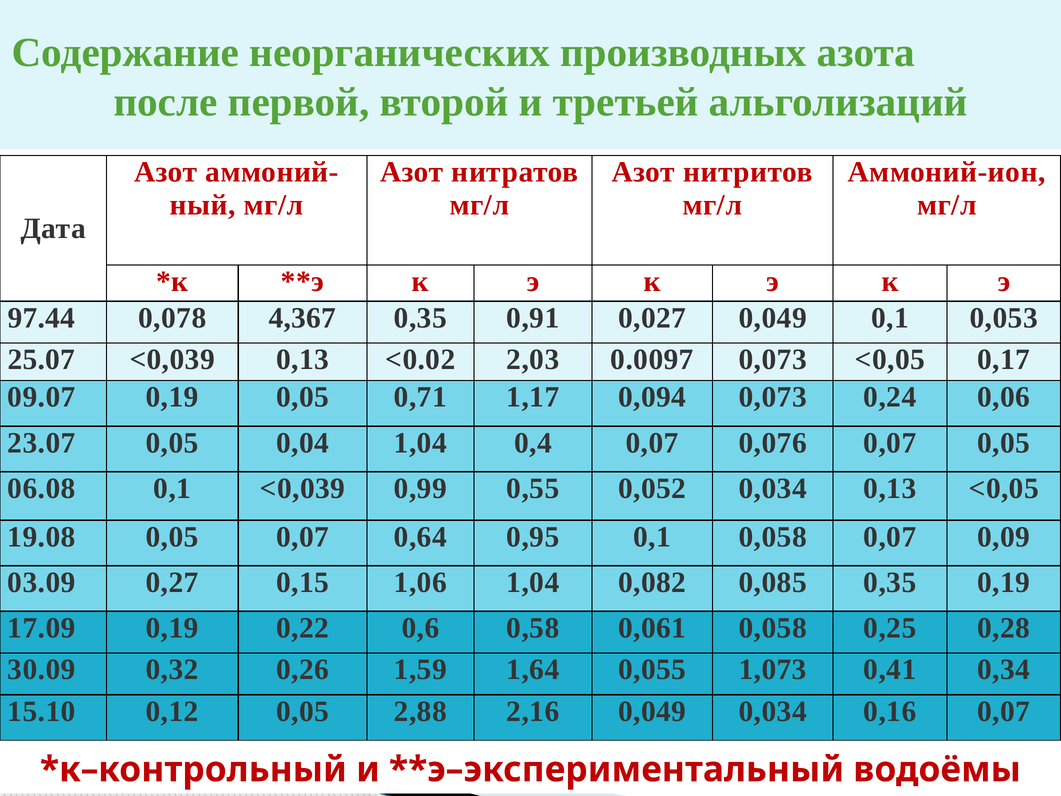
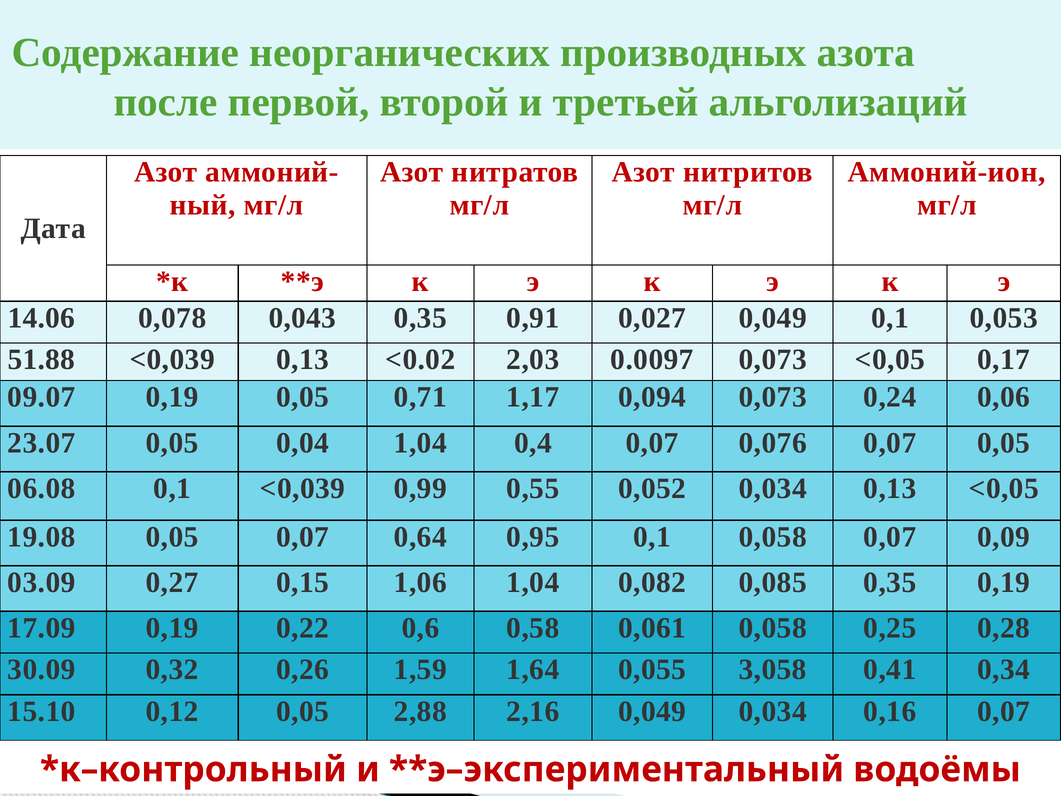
97.44: 97.44 -> 14.06 (41, 318)
4,367: 4,367 -> 0,043 (302, 318)
25.07: 25.07 -> 51.88 (41, 360)
1,073: 1,073 -> 3,058 (773, 670)
